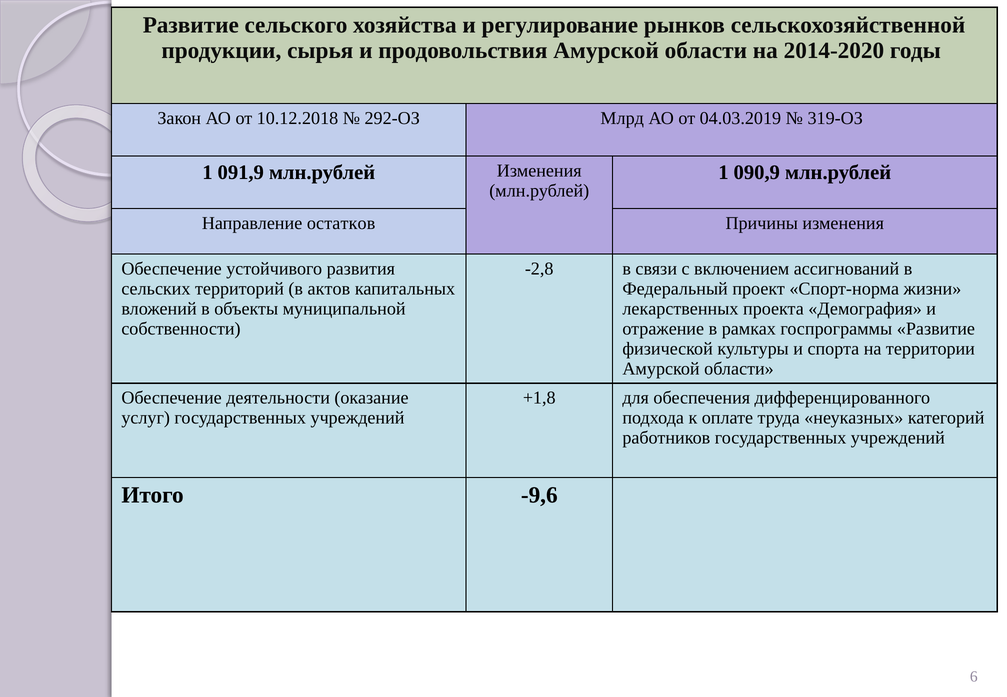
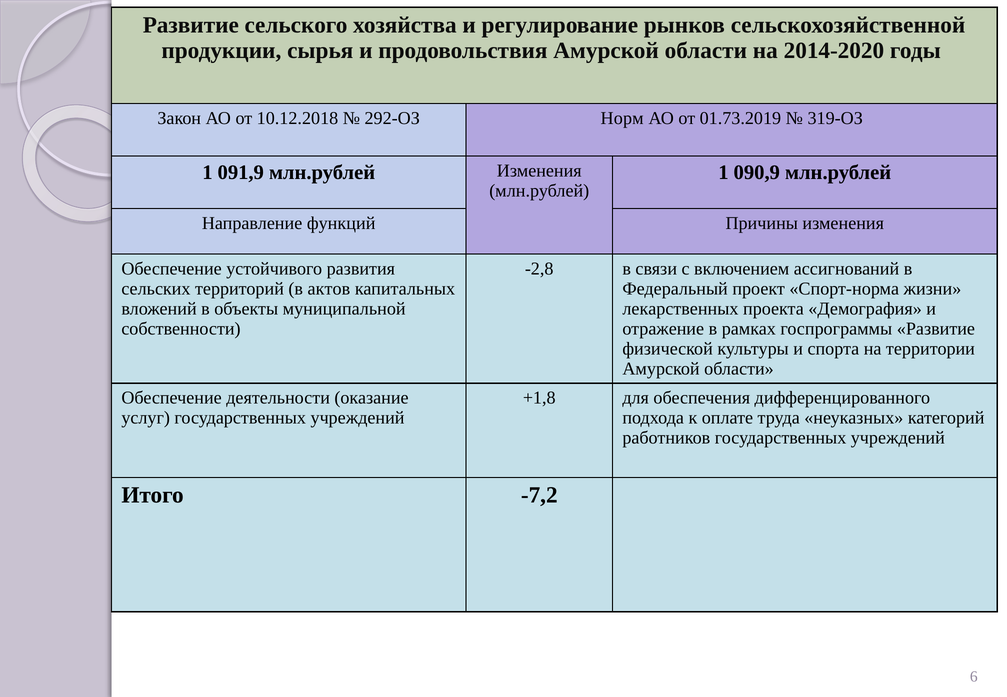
Млрд: Млрд -> Норм (622, 118)
04.03.2019: 04.03.2019 -> 01.73.2019 (740, 118)
остатков: остатков -> функций (341, 224)
-9,6: -9,6 -> -7,2 (539, 495)
